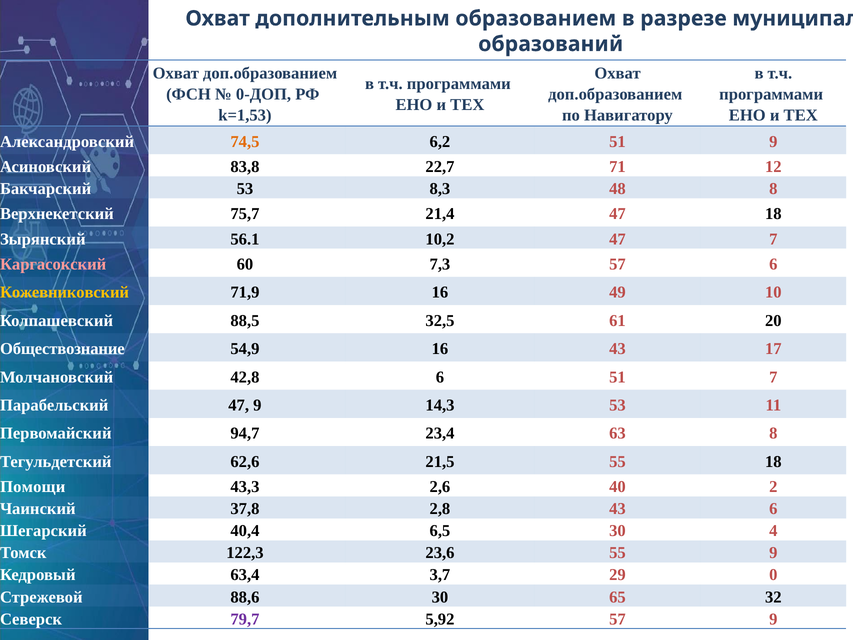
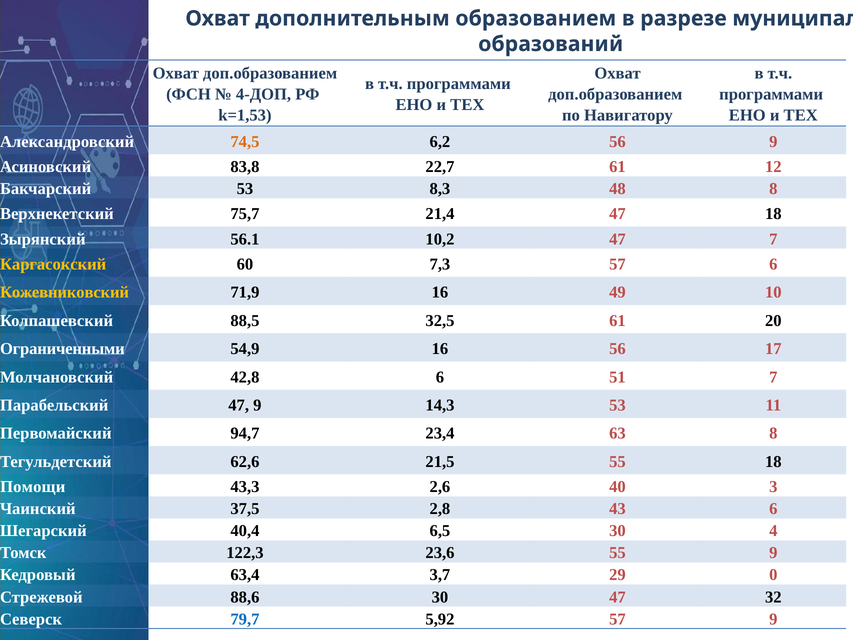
0-ДОП: 0-ДОП -> 4-ДОП (264, 94)
6,2 51: 51 -> 56 (617, 142)
22,7 71: 71 -> 61 (617, 167)
Каргасокский colour: pink -> yellow (53, 264)
Обществознание: Обществознание -> Ограниченными (62, 349)
16 43: 43 -> 56 (617, 349)
2: 2 -> 3 (773, 487)
37,8: 37,8 -> 37,5 (245, 509)
30 65: 65 -> 47 (617, 597)
79,7 colour: purple -> blue (245, 619)
